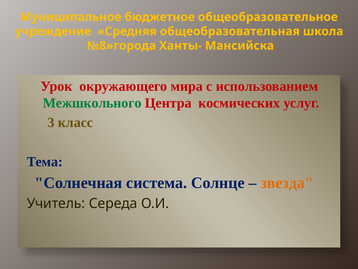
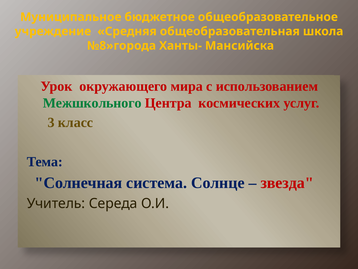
звезда colour: orange -> red (287, 183)
